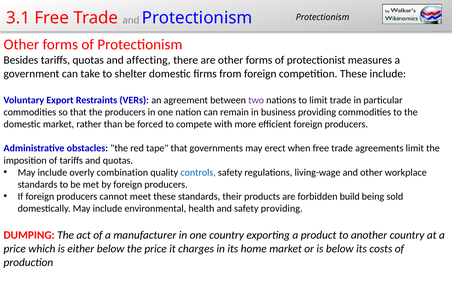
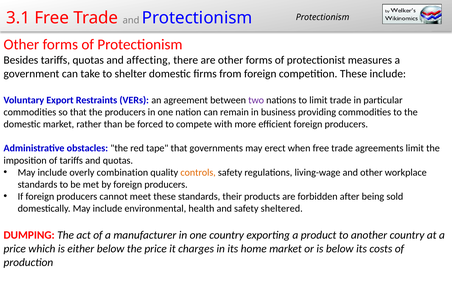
controls colour: blue -> orange (198, 172)
build: build -> after (350, 196)
safety providing: providing -> sheltered (282, 208)
